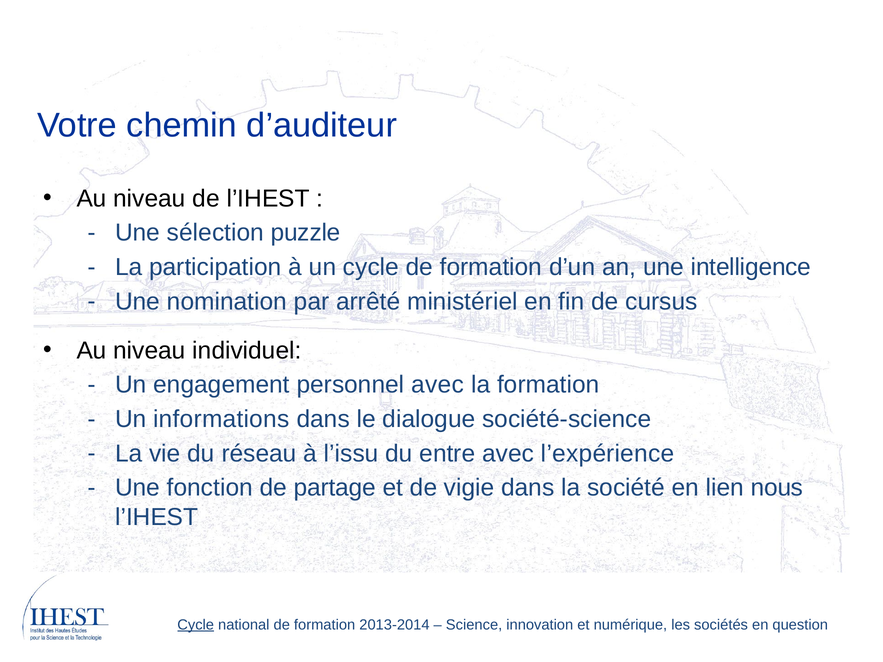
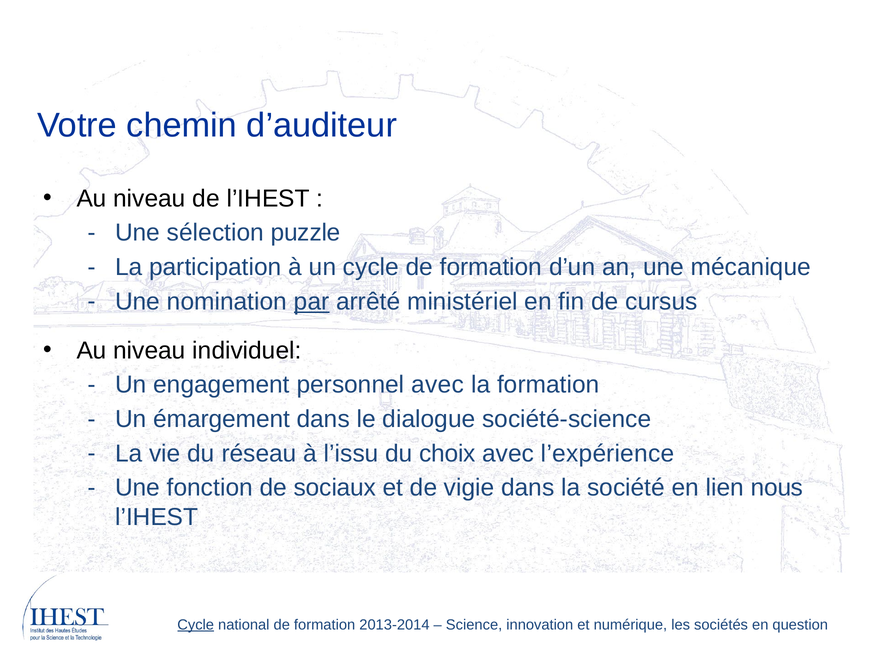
intelligence: intelligence -> mécanique (751, 267)
par underline: none -> present (312, 302)
informations: informations -> émargement (222, 419)
entre: entre -> choix (447, 454)
partage: partage -> sociaux (335, 488)
